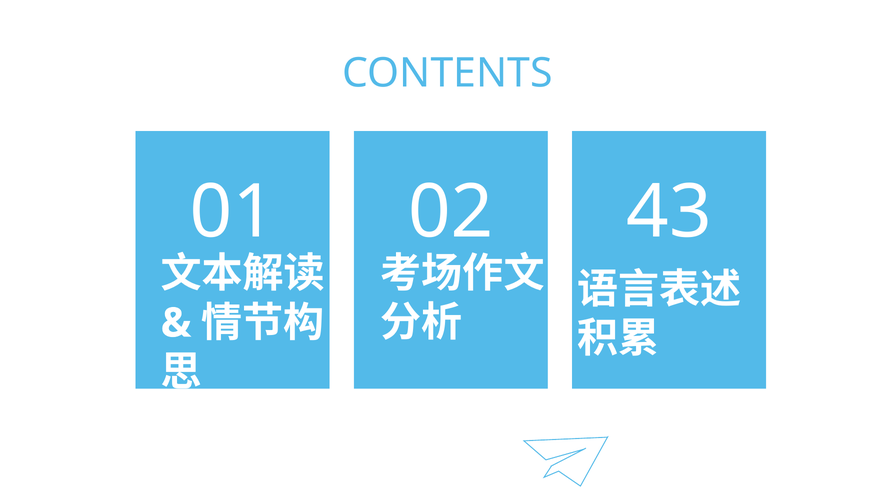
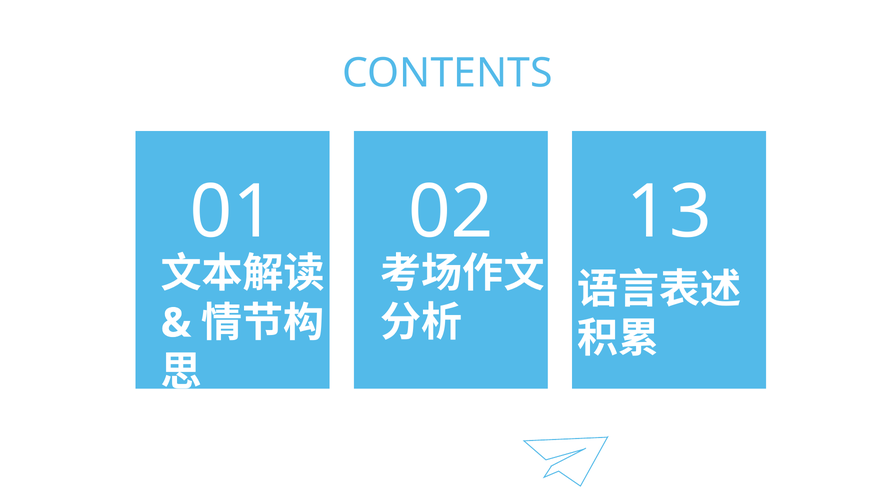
43: 43 -> 13 (669, 212)
